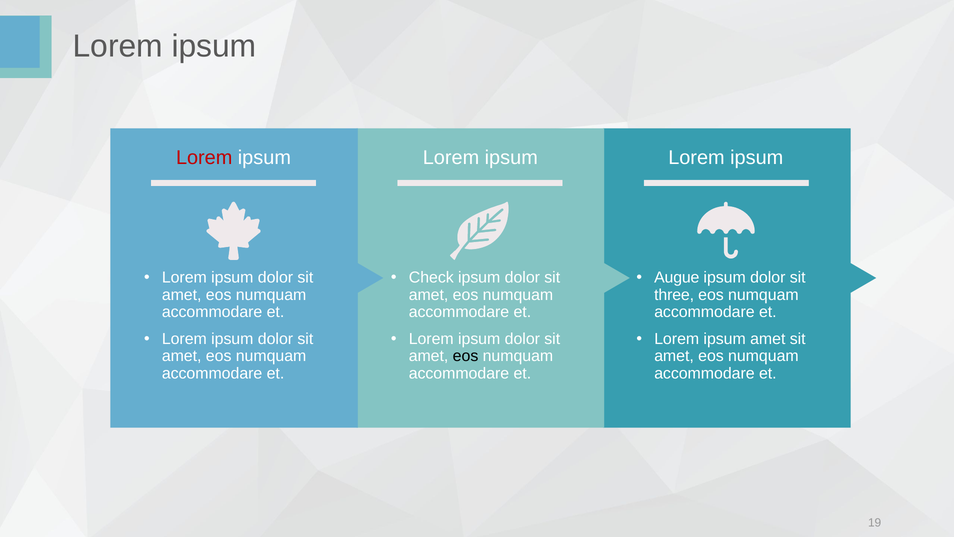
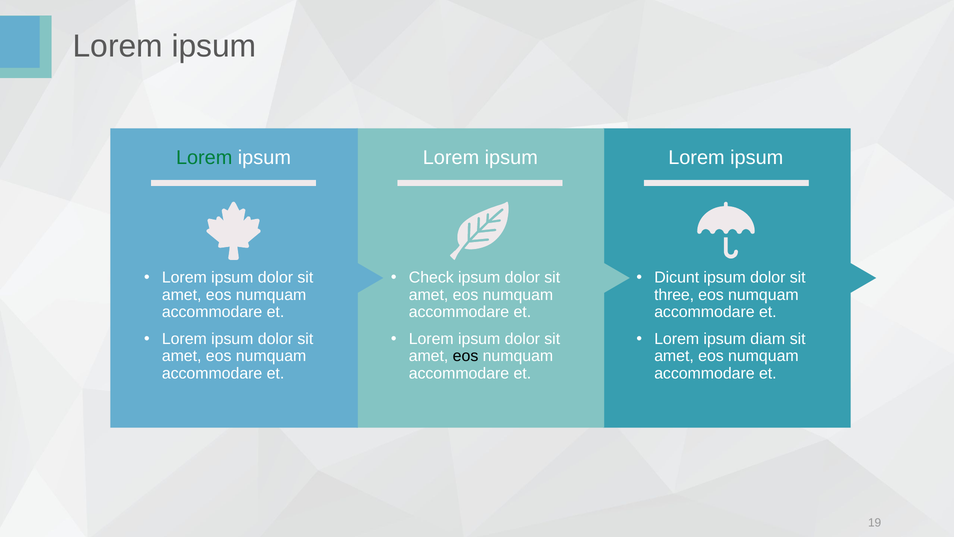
Lorem colour: red -> green (204, 157)
Augue: Augue -> Dicunt (677, 277)
ipsum amet: amet -> diam (768, 339)
